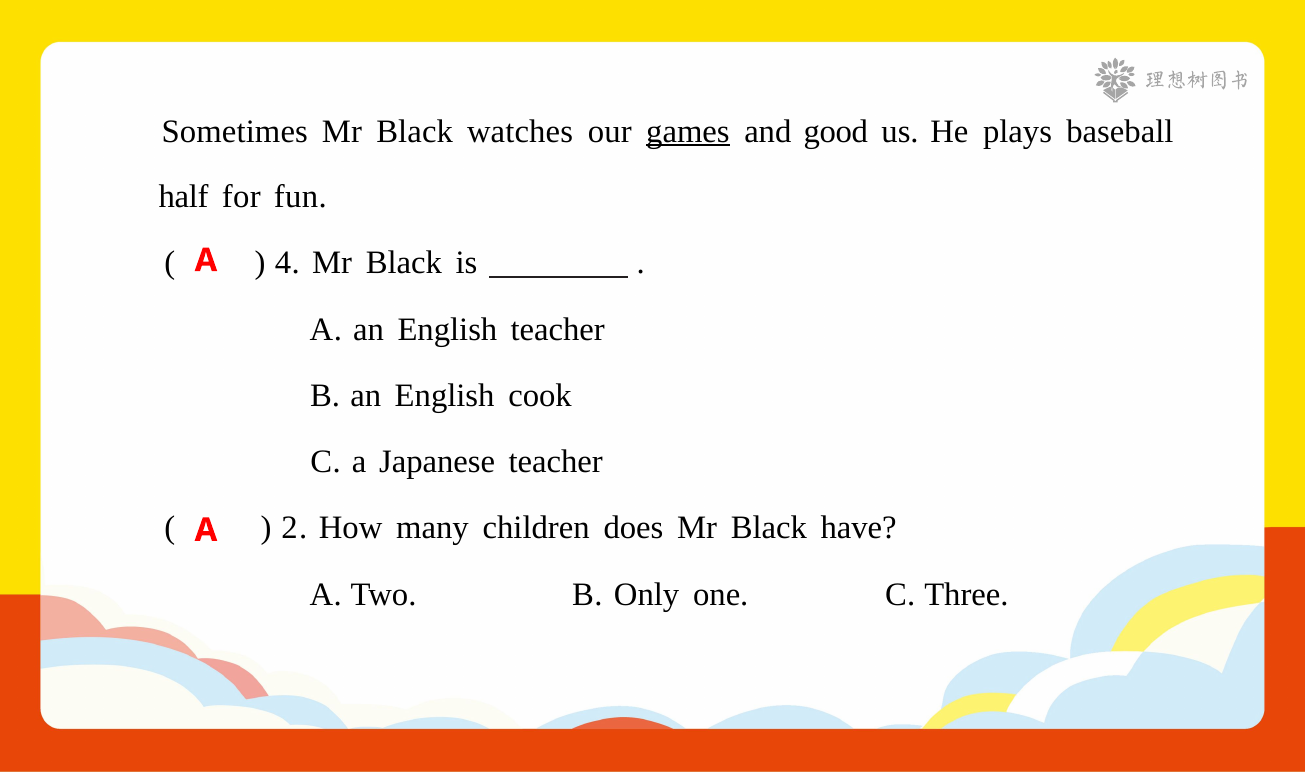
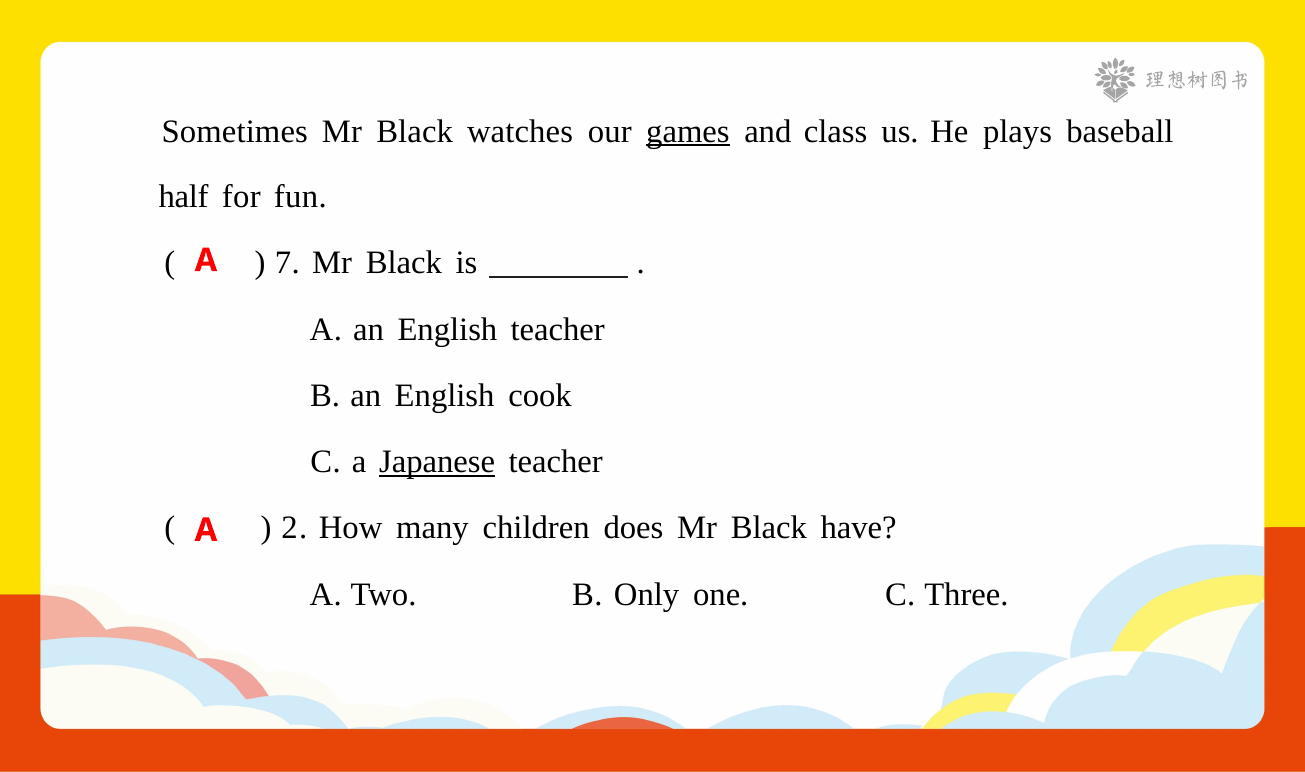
good: good -> class (836, 131)
4: 4 -> 7 (287, 263)
Japanese underline: none -> present (437, 462)
